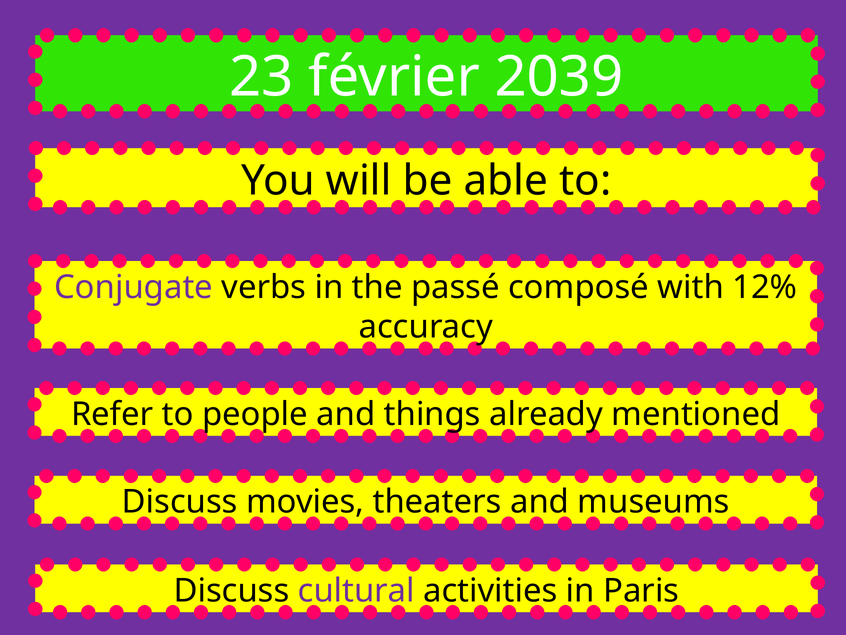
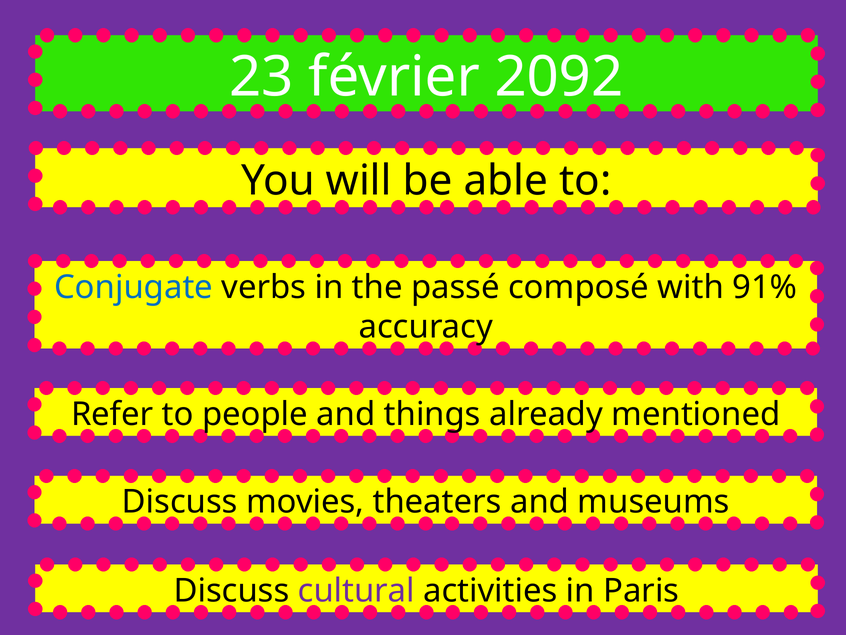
2039: 2039 -> 2092 (559, 77)
Conjugate colour: purple -> blue (134, 287)
12%: 12% -> 91% (765, 287)
